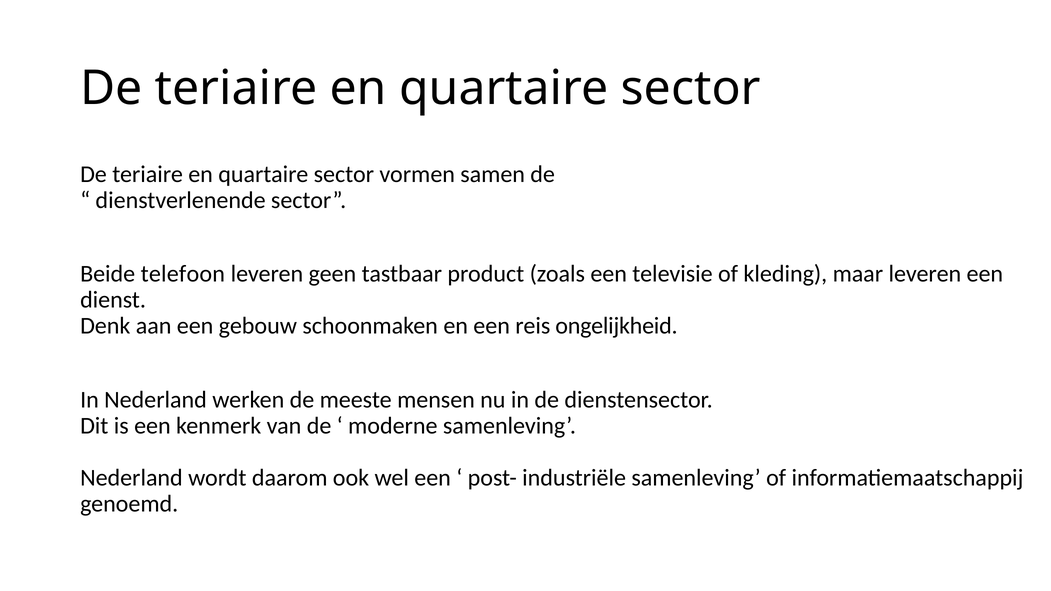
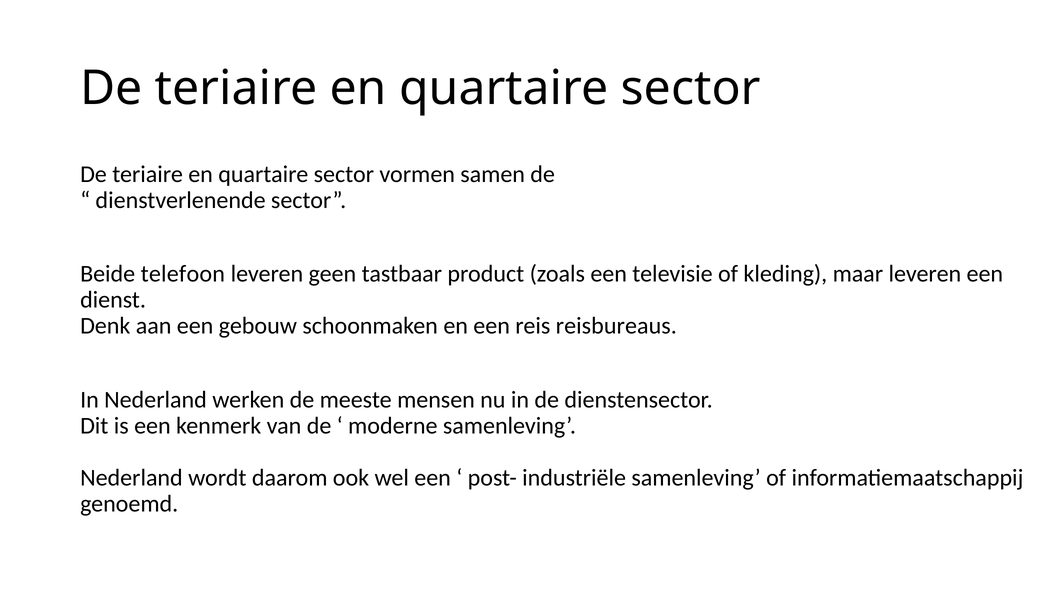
ongelijkheid: ongelijkheid -> reisbureaus (616, 326)
